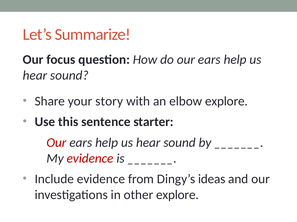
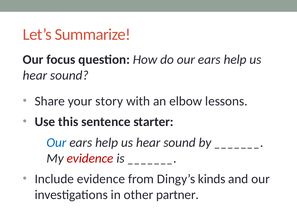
elbow explore: explore -> lessons (226, 101)
Our colour: red -> blue (56, 143)
ideas: ideas -> kinds (212, 180)
other explore: explore -> partner (177, 195)
